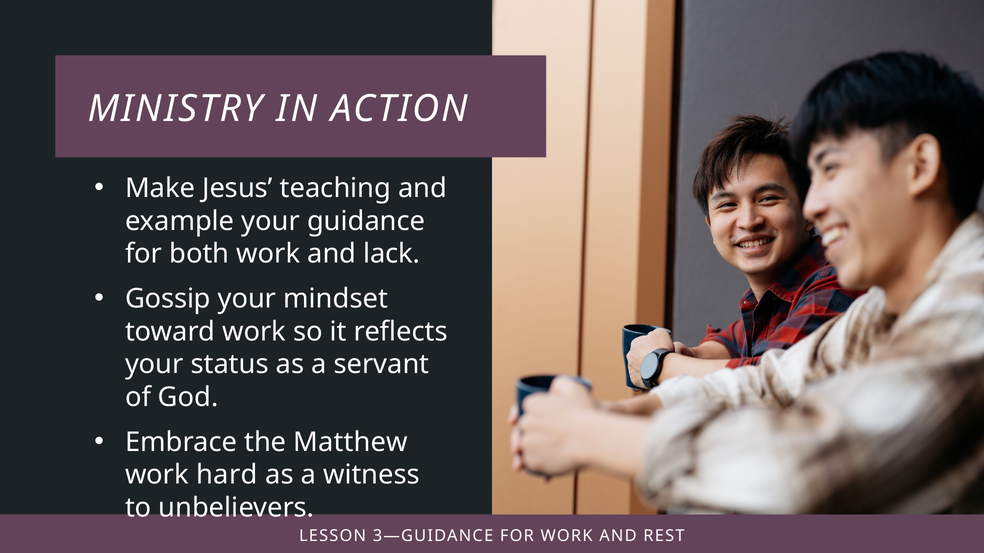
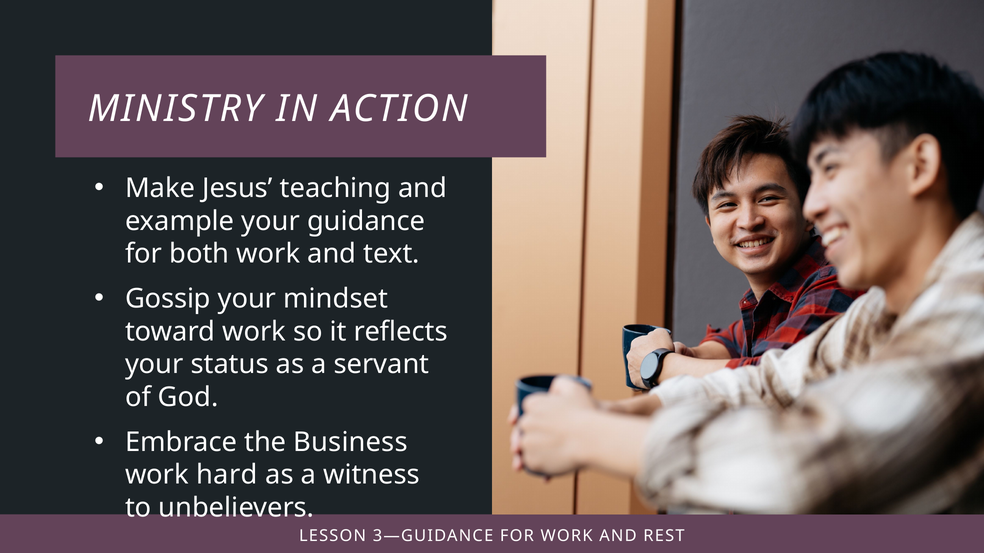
lack: lack -> text (392, 254)
Matthew: Matthew -> Business (351, 443)
